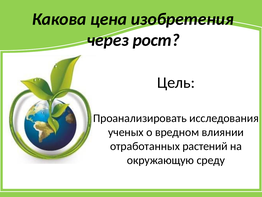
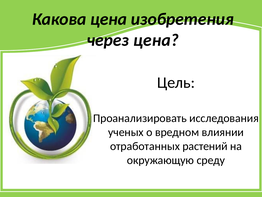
через рост: рост -> цена (156, 40)
